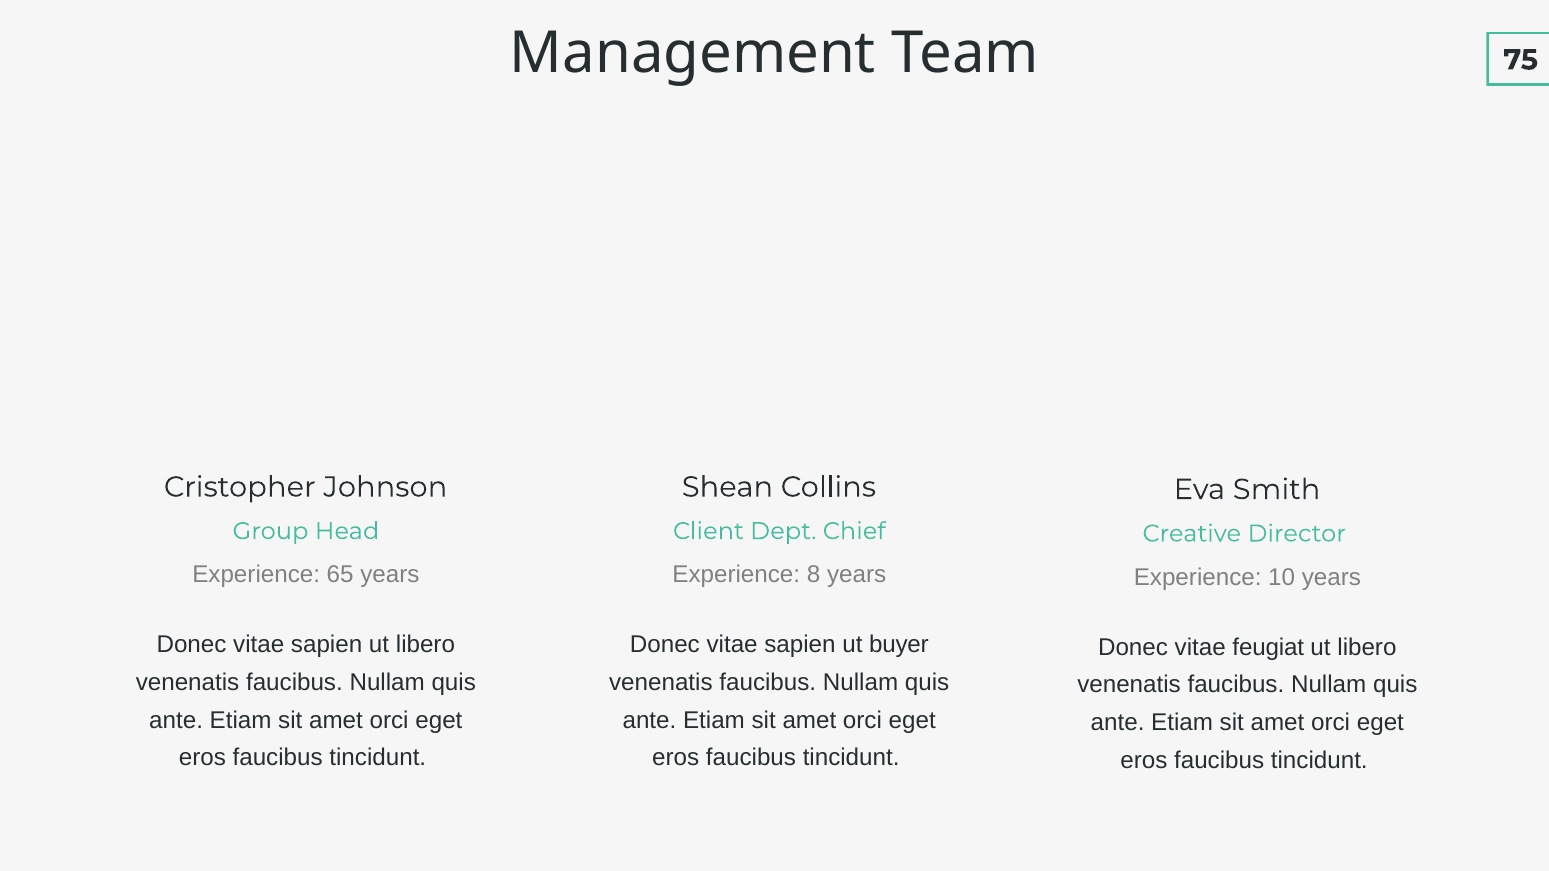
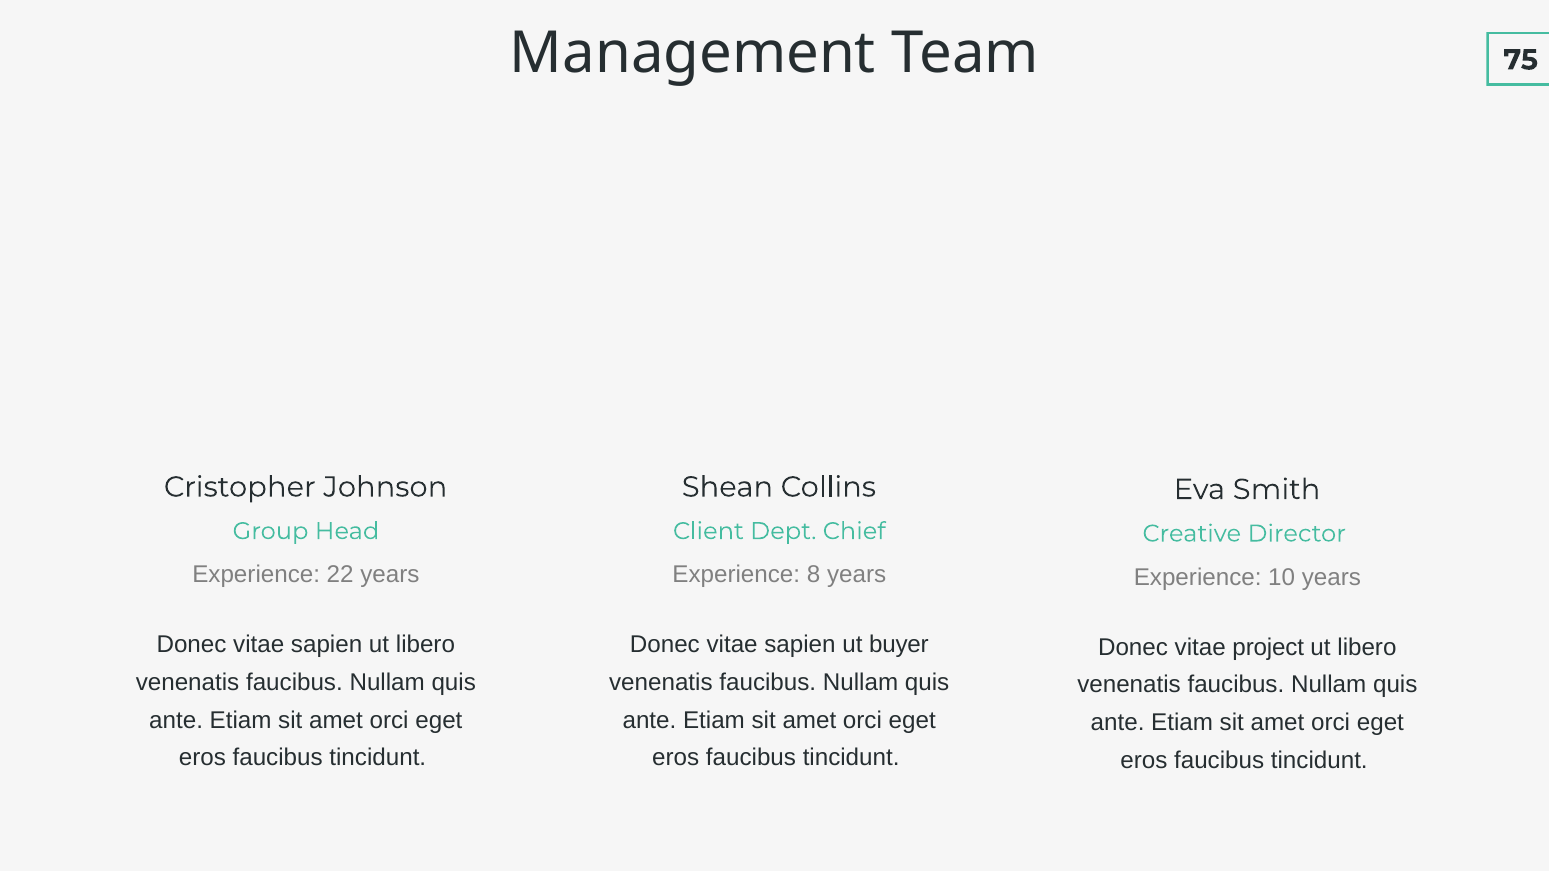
65: 65 -> 22 (340, 575)
feugiat: feugiat -> project (1268, 647)
